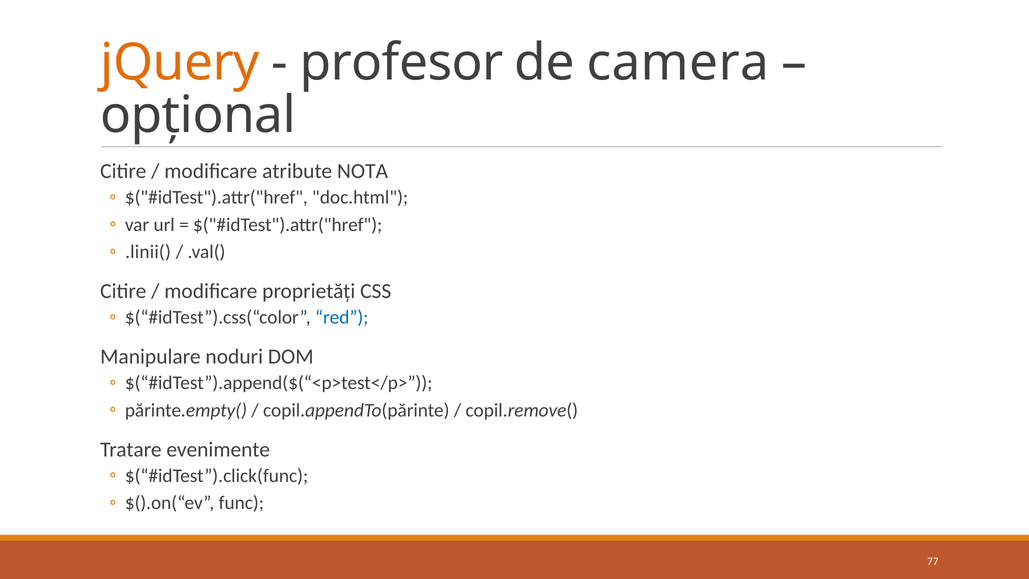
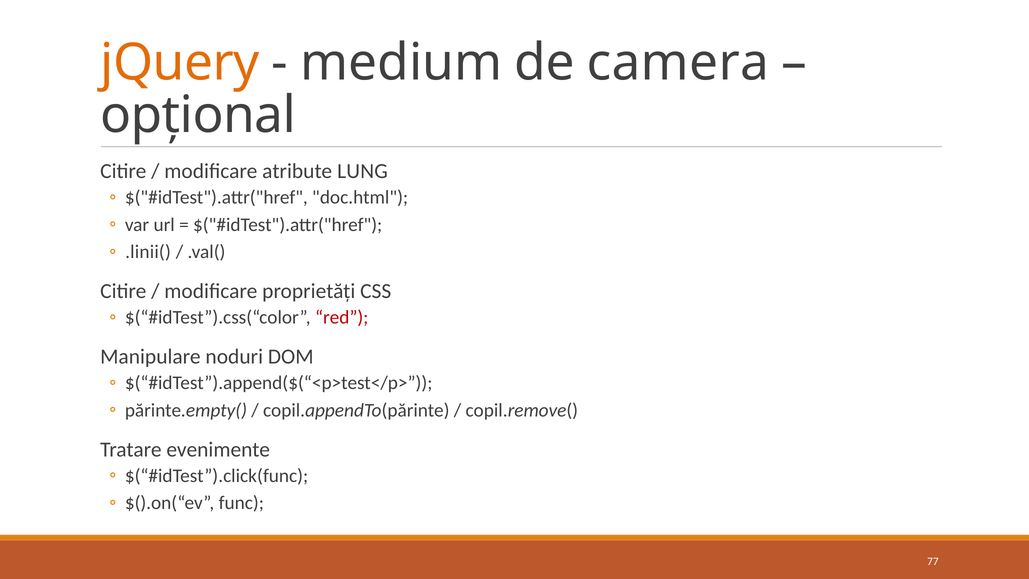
profesor: profesor -> medium (401, 63)
NOTA: NOTA -> LUNG (363, 171)
red colour: blue -> red (342, 317)
